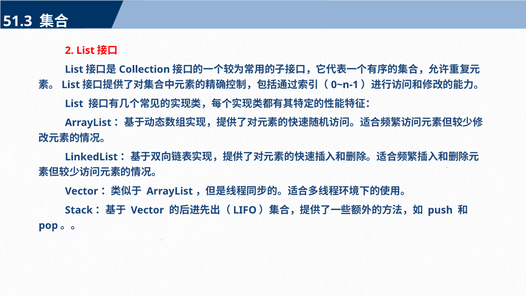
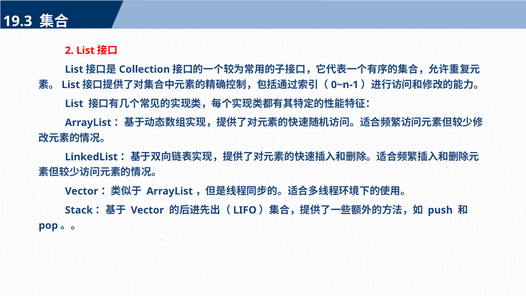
51.3: 51.3 -> 19.3 (18, 21)
